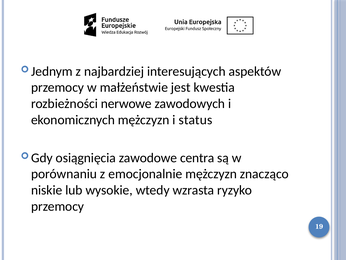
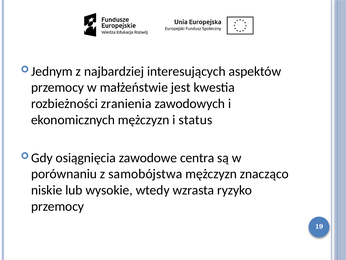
nerwowe: nerwowe -> zranienia (126, 103)
emocjonalnie: emocjonalnie -> samobójstwa (145, 174)
